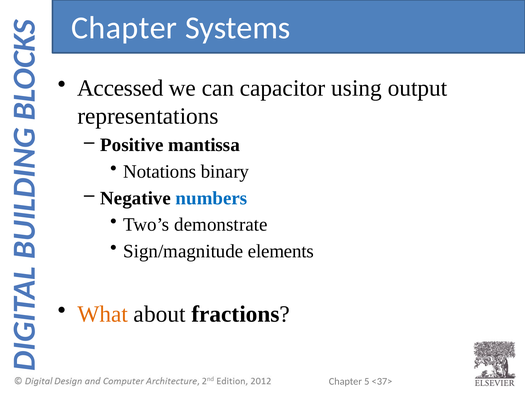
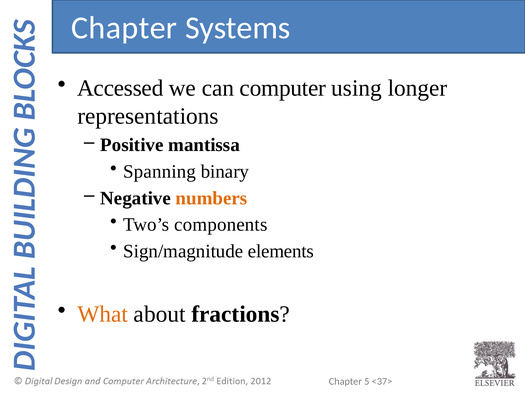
capacitor: capacitor -> computer (283, 88)
output: output -> longer (417, 88)
Notations: Notations -> Spanning (160, 171)
numbers colour: blue -> orange (211, 198)
demonstrate: demonstrate -> components (221, 224)
